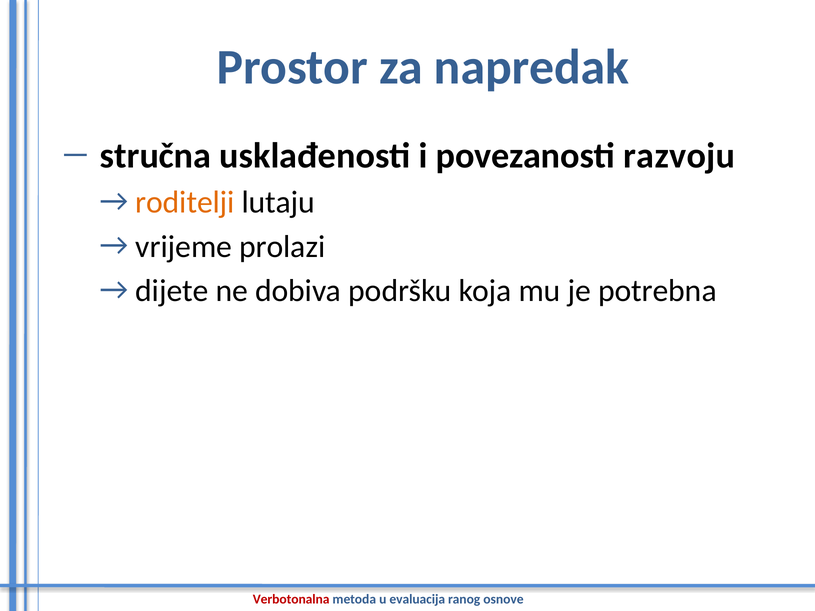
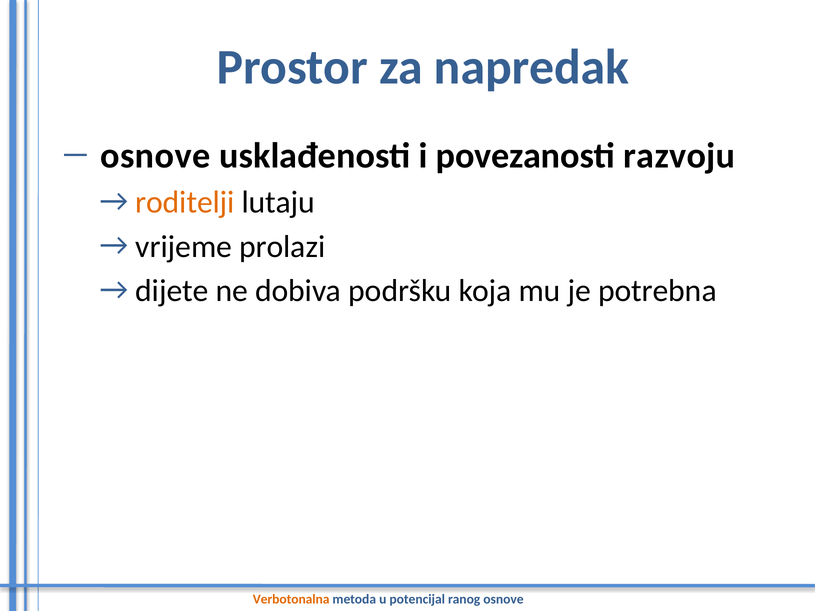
stručna: stručna -> osnove (155, 156)
Verbotonalna colour: red -> orange (291, 599)
evaluacija: evaluacija -> potencijal (417, 599)
